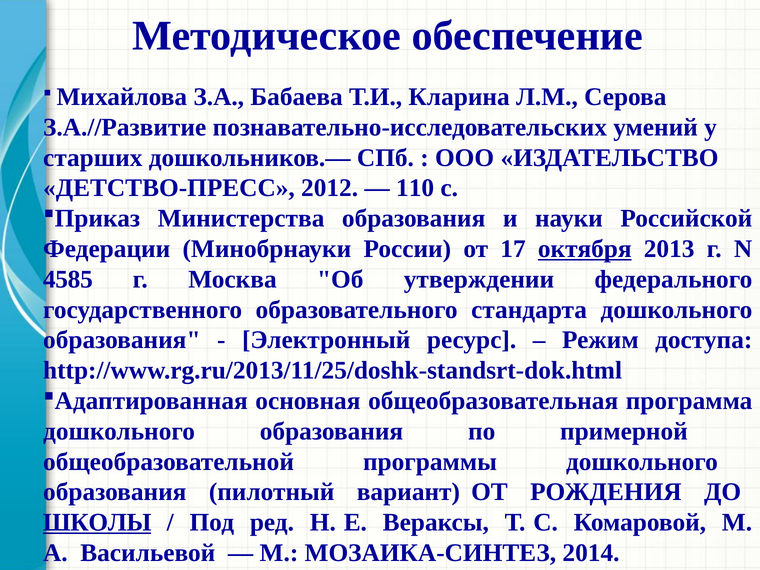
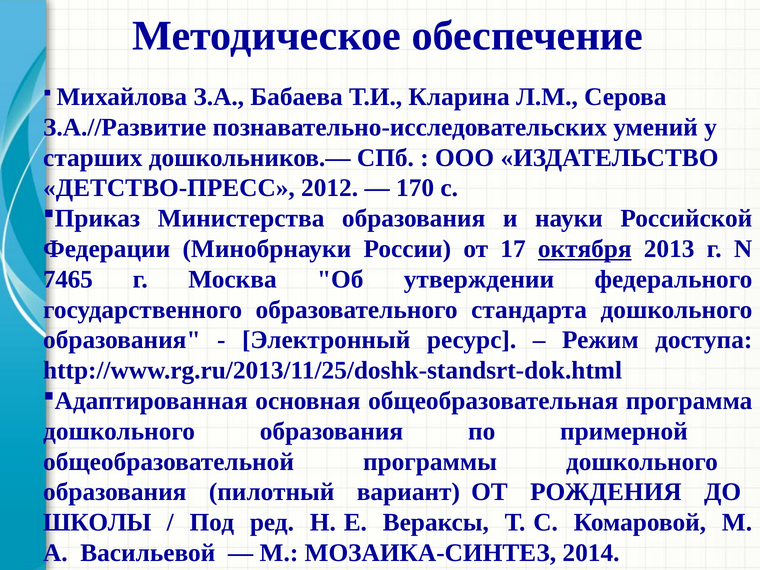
110: 110 -> 170 (415, 188)
4585: 4585 -> 7465 (68, 279)
ШКОЛЫ underline: present -> none (97, 523)
